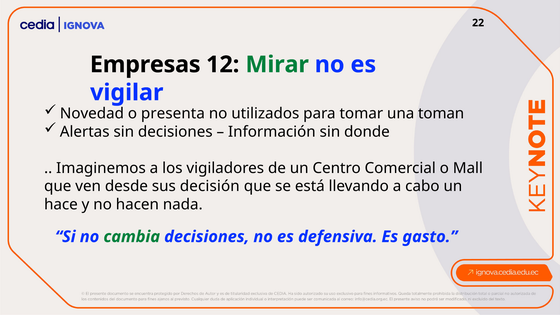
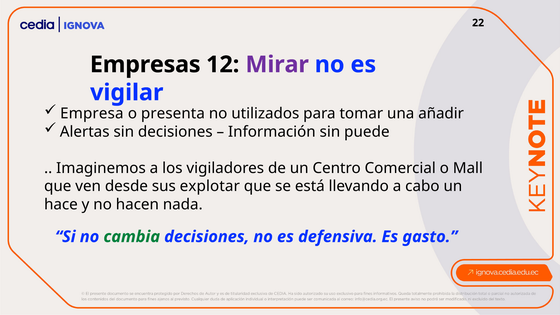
Mirar colour: green -> purple (277, 65)
Novedad: Novedad -> Empresa (92, 114)
toman: toman -> añadir (441, 114)
donde: donde -> puede (367, 132)
decisión: decisión -> explotar (210, 186)
